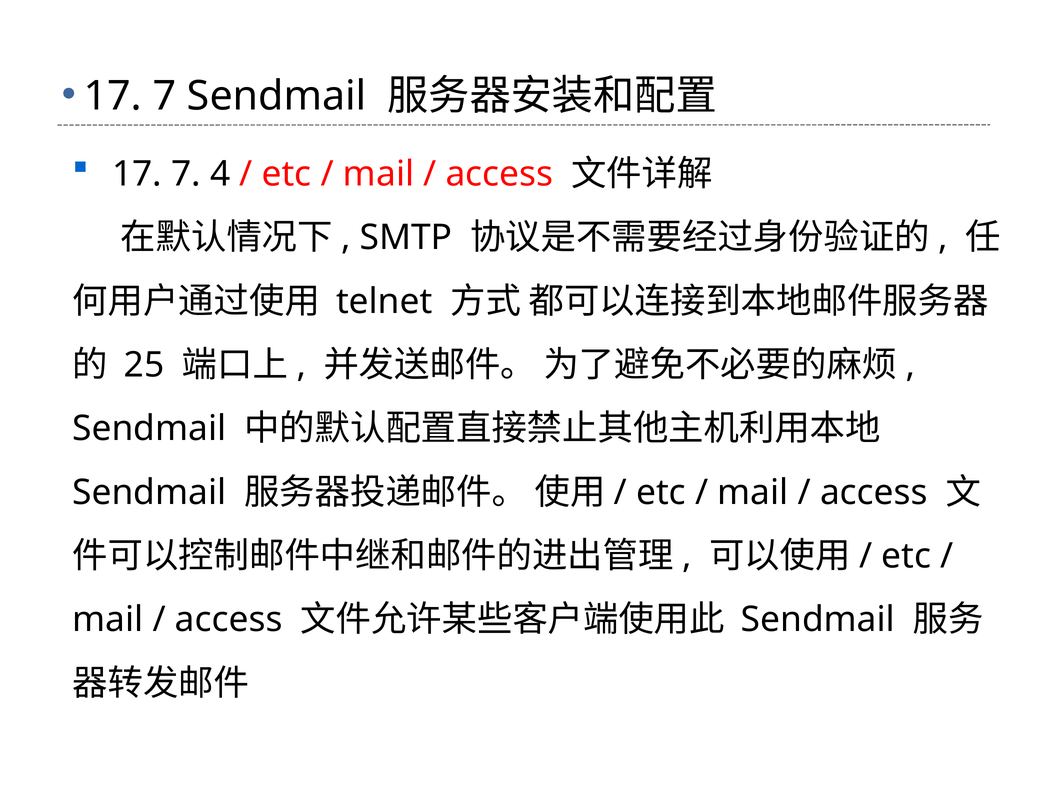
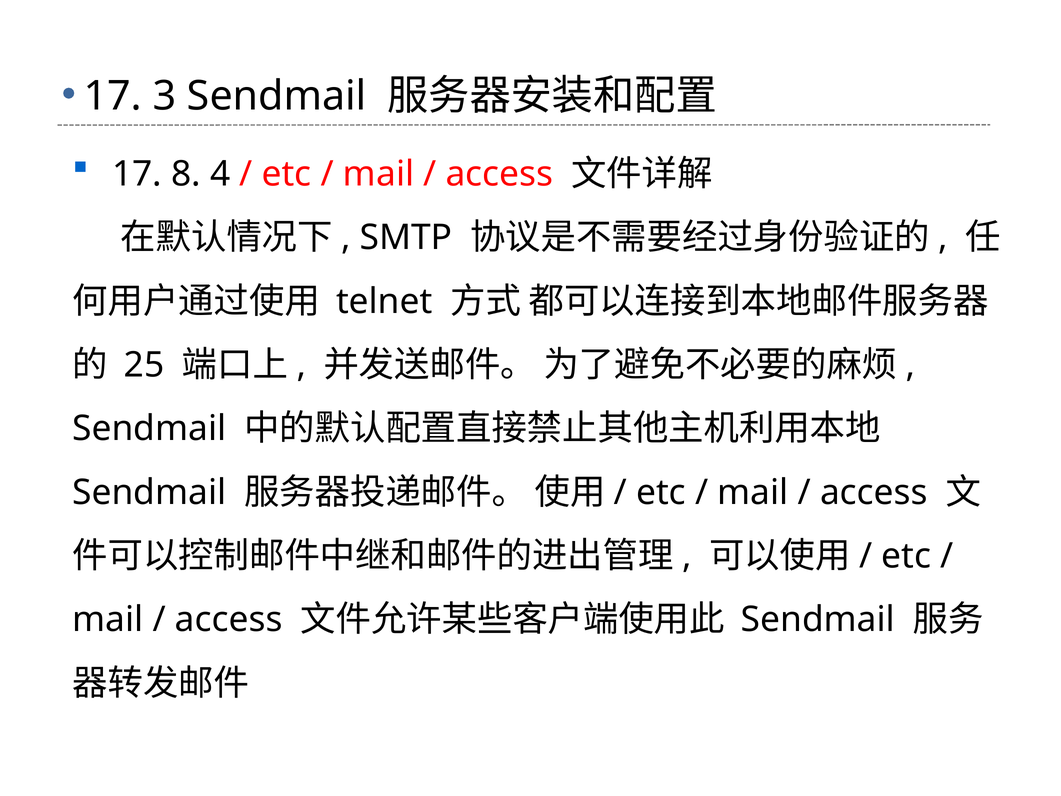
7: 7 -> 3 (164, 96)
7: 7 -> 8 (186, 174)
